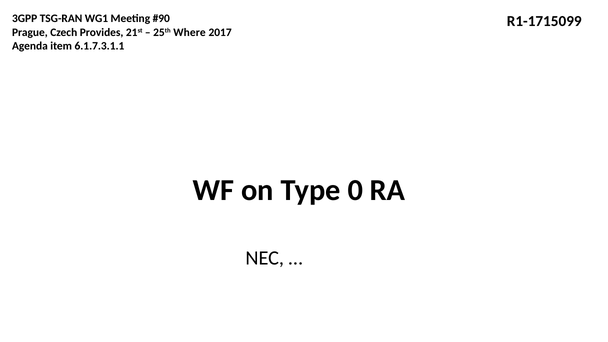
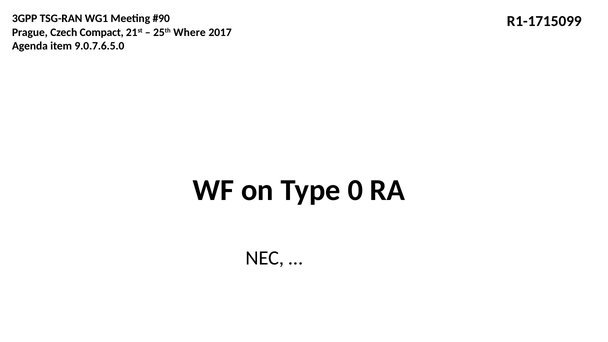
Provides: Provides -> Compact (102, 32)
6.1.7.3.1.1: 6.1.7.3.1.1 -> 9.0.7.6.5.0 (99, 46)
